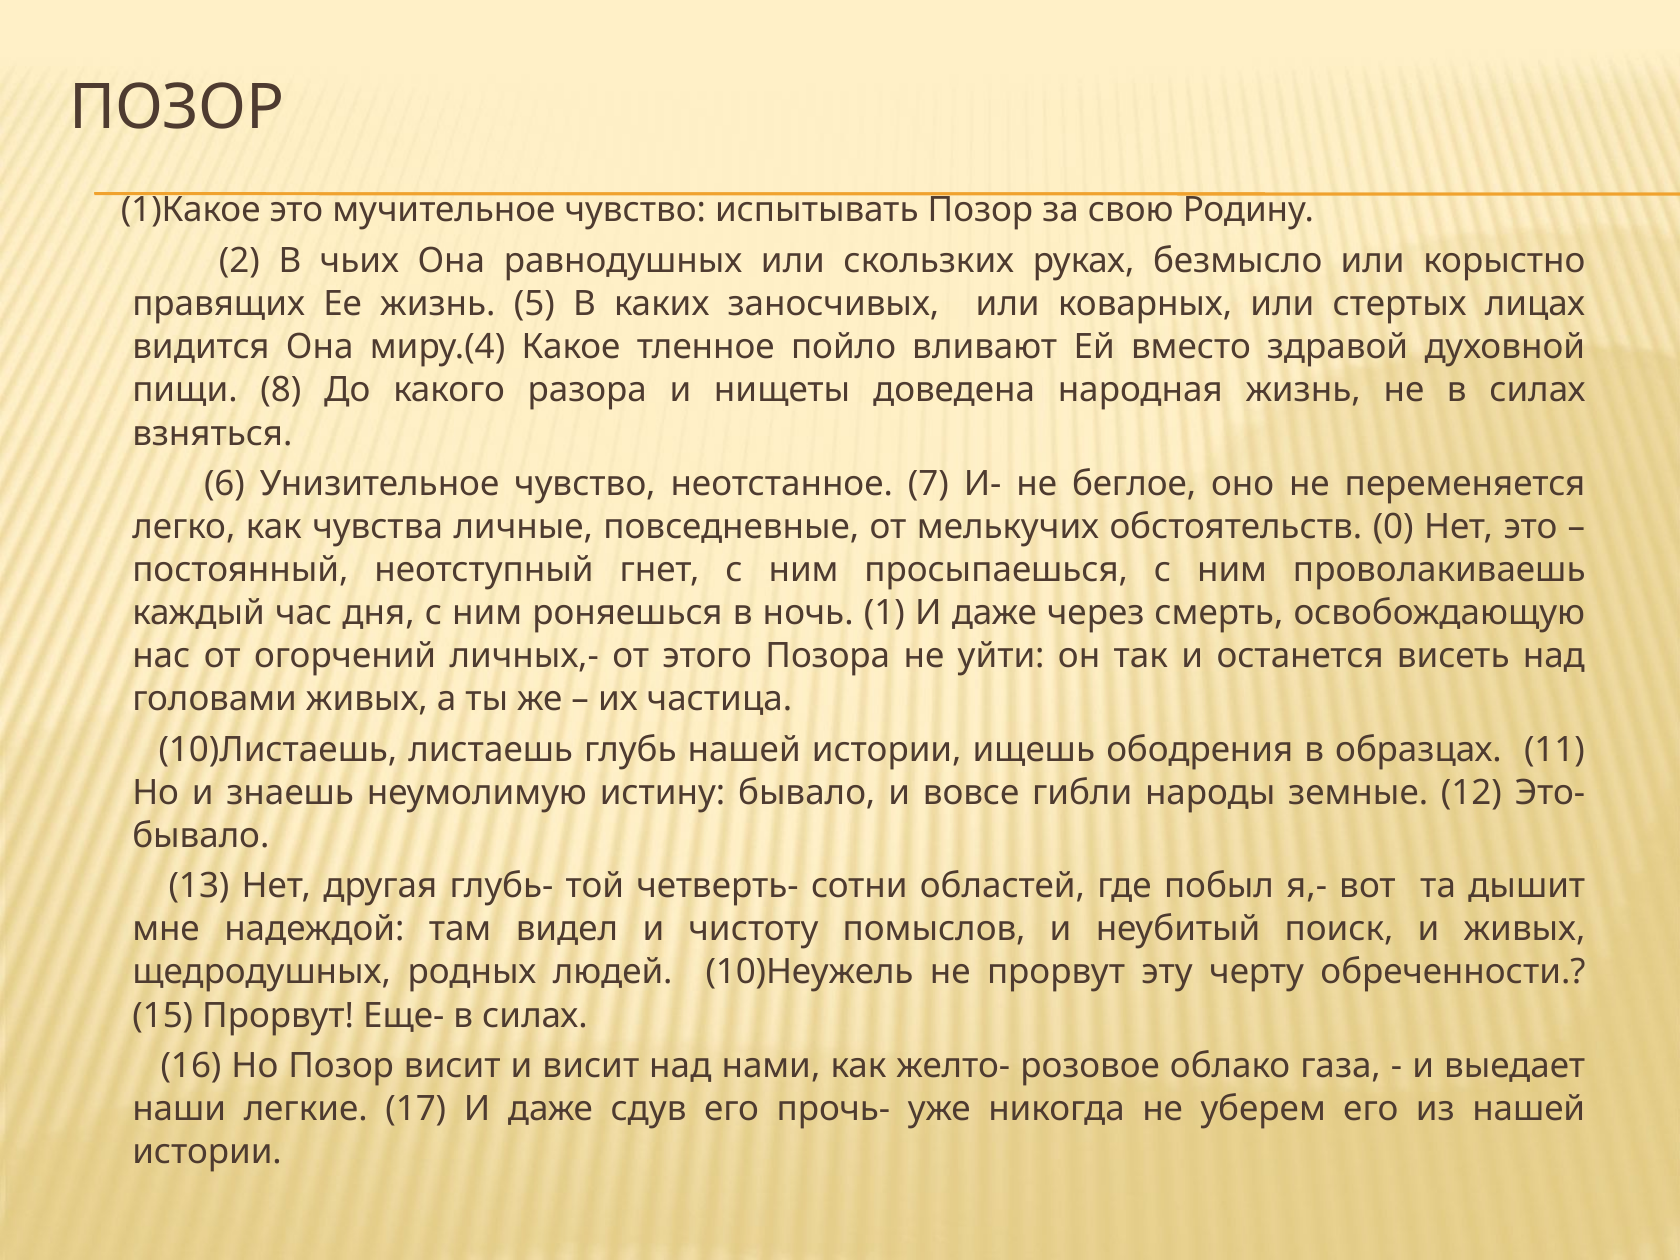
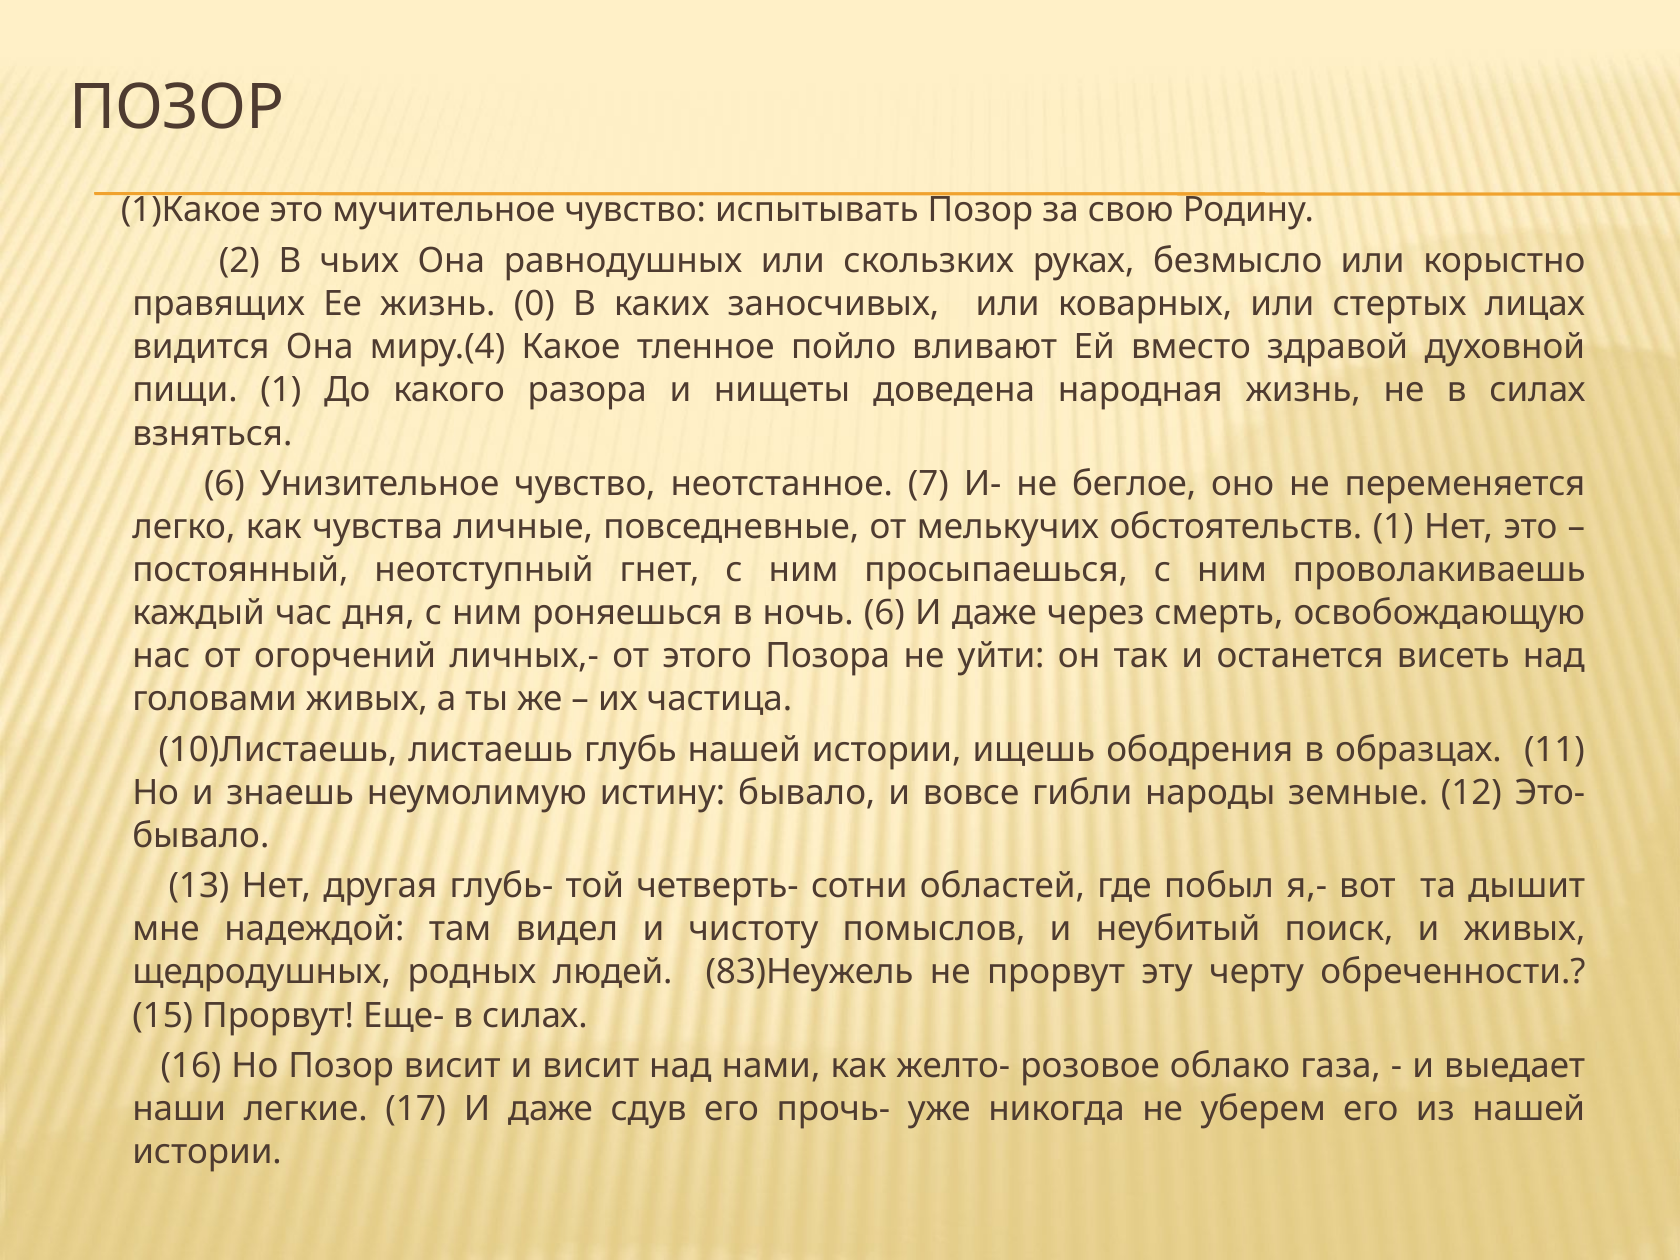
5: 5 -> 0 (534, 304)
пищи 8: 8 -> 1 (281, 390)
обстоятельств 0: 0 -> 1 (1393, 527)
ночь 1: 1 -> 6 (884, 613)
10)Неужель: 10)Неужель -> 83)Неужель (810, 972)
